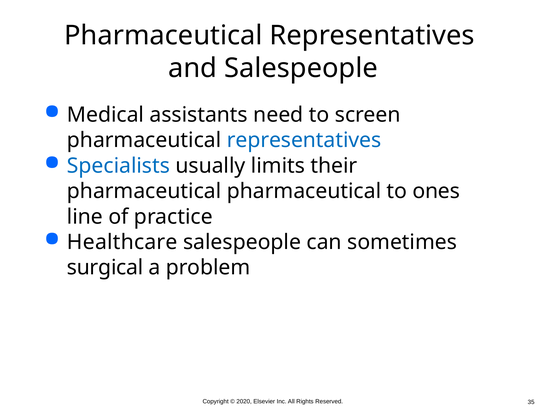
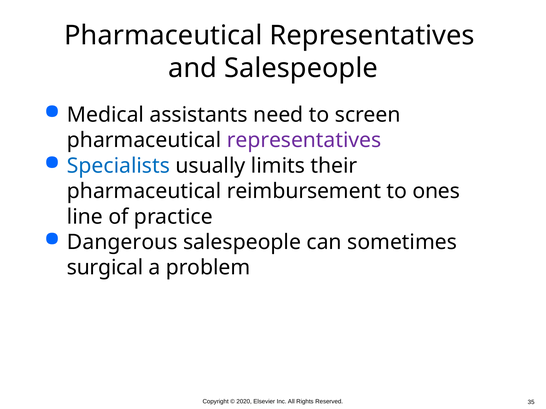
representatives colour: blue -> purple (304, 140)
pharmaceutical pharmaceutical: pharmaceutical -> reimbursement (304, 191)
Healthcare: Healthcare -> Dangerous (122, 242)
